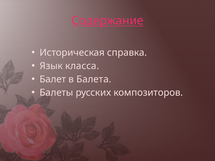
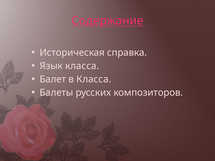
в Балета: Балета -> Класса (94, 79)
